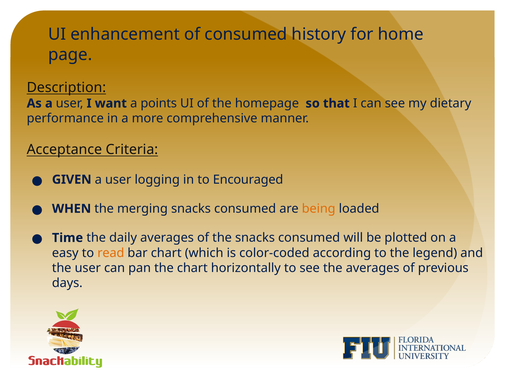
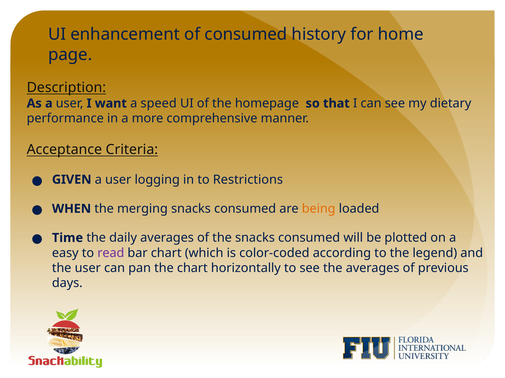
points: points -> speed (159, 104)
Encouraged: Encouraged -> Restrictions (248, 180)
read colour: orange -> purple (111, 253)
